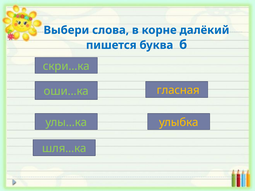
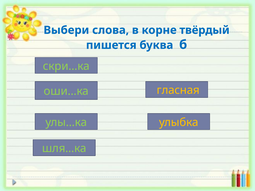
далёкий: далёкий -> твёрдый (205, 30)
